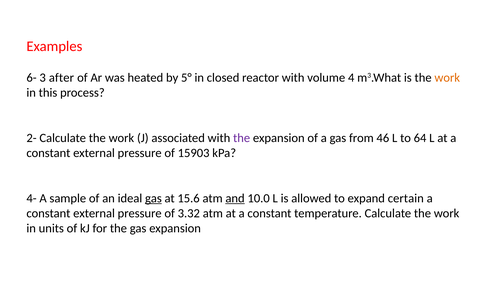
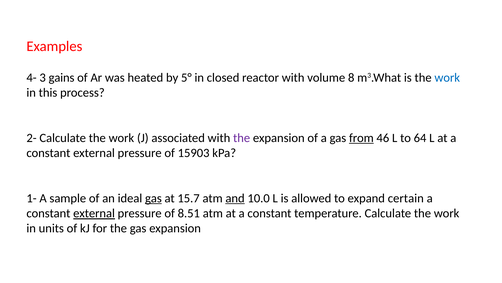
6-: 6- -> 4- (32, 77)
after: after -> gains (62, 77)
4: 4 -> 8 (351, 77)
work colour: orange -> blue (447, 77)
from underline: none -> present (361, 138)
4-: 4- -> 1- (32, 198)
15.6: 15.6 -> 15.7 (189, 198)
external underline: none -> present (94, 213)
3.32: 3.32 -> 8.51 (189, 213)
